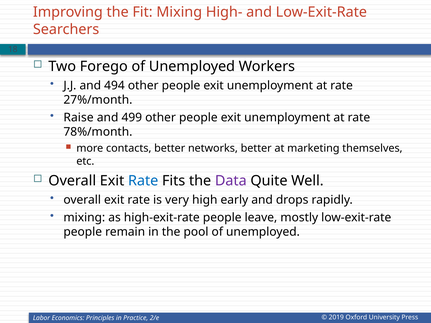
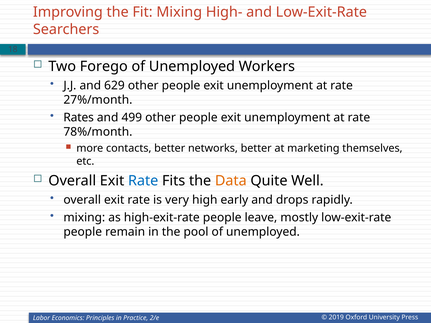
494: 494 -> 629 (114, 86)
Raise: Raise -> Rates (79, 118)
Data colour: purple -> orange (231, 181)
